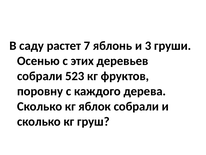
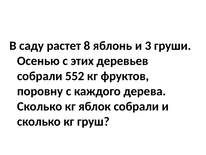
7: 7 -> 8 (87, 46)
523: 523 -> 552 (75, 76)
